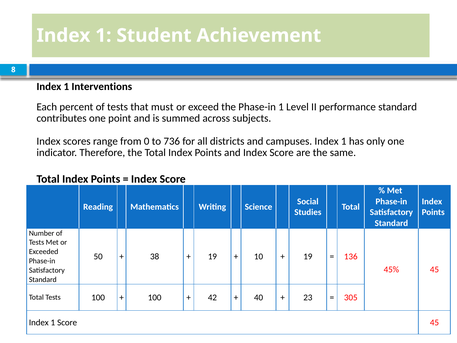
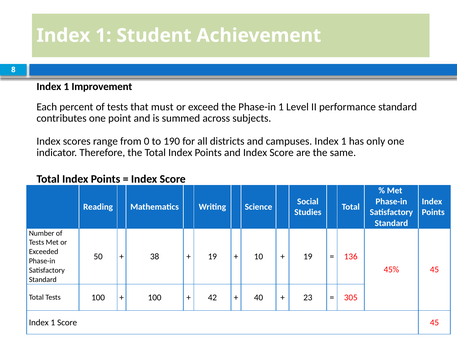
Interventions: Interventions -> Improvement (102, 87)
736: 736 -> 190 (172, 141)
